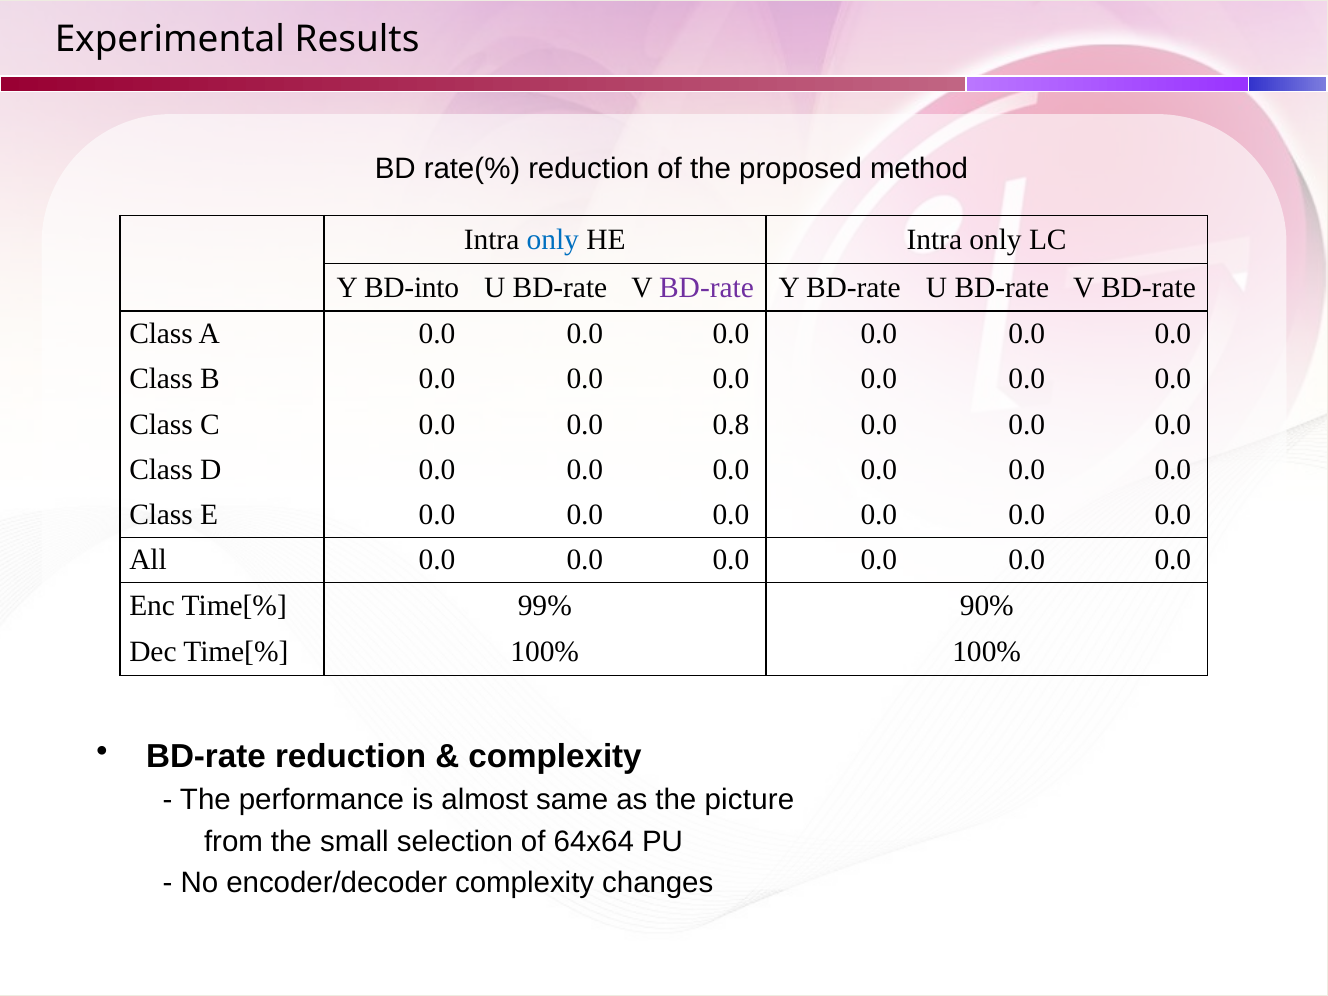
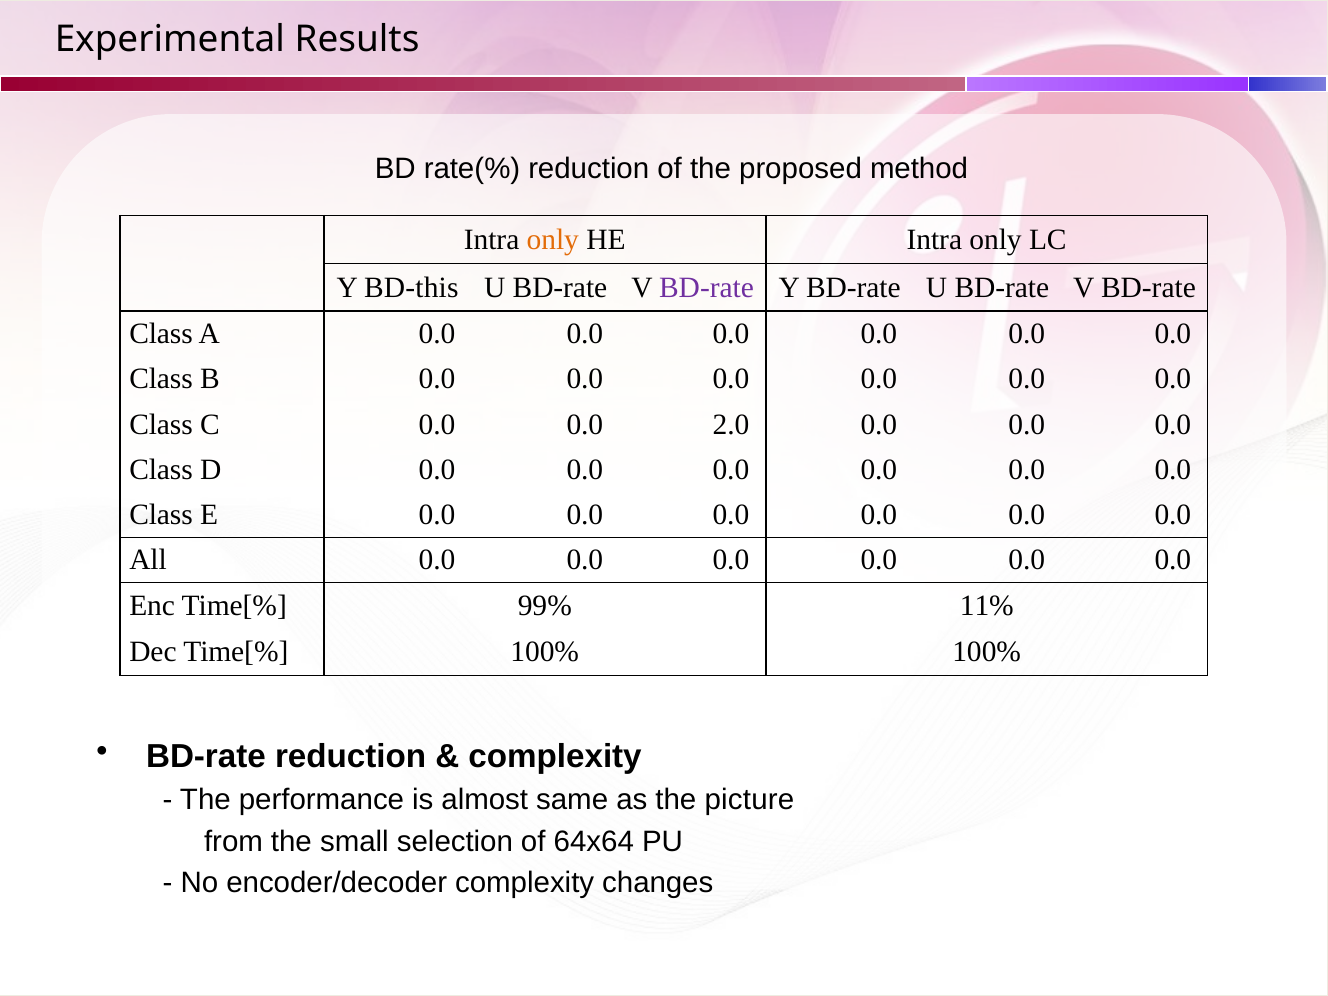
only colour: blue -> orange (553, 240)
BD-into: BD-into -> BD-this (411, 287)
0.8: 0.8 -> 2.0 (731, 424)
90%: 90% -> 11% (987, 605)
